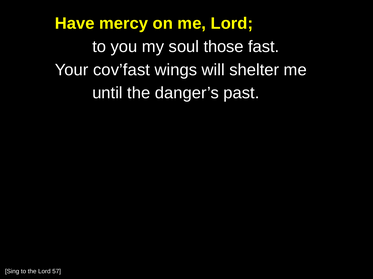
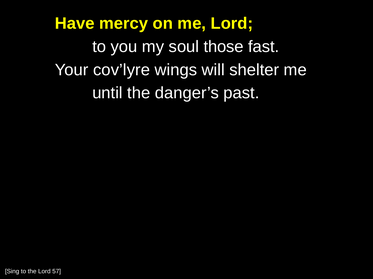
cov’fast: cov’fast -> cov’lyre (122, 70)
